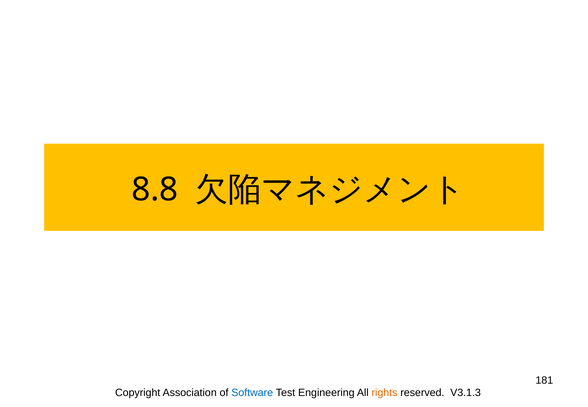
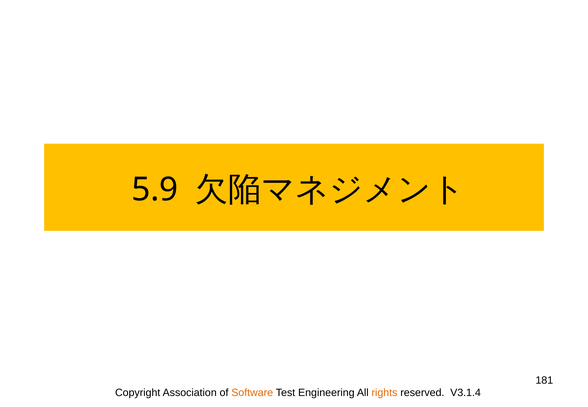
8.8: 8.8 -> 5.9 (155, 190)
Software colour: blue -> orange (252, 393)
V3.1.3: V3.1.3 -> V3.1.4 (466, 393)
